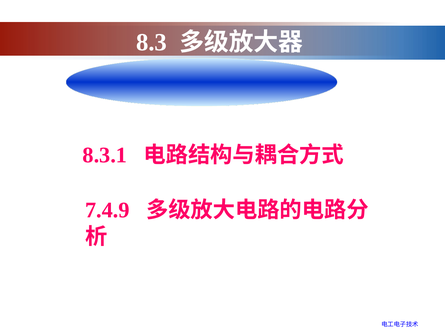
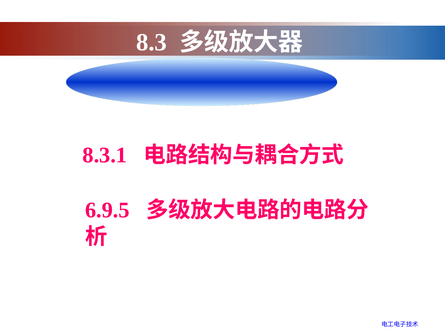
7.4.9: 7.4.9 -> 6.9.5 (107, 210)
